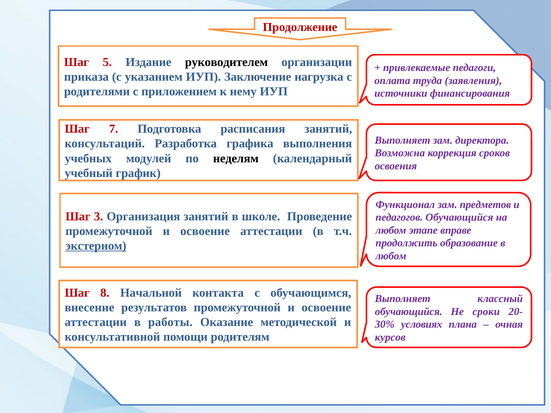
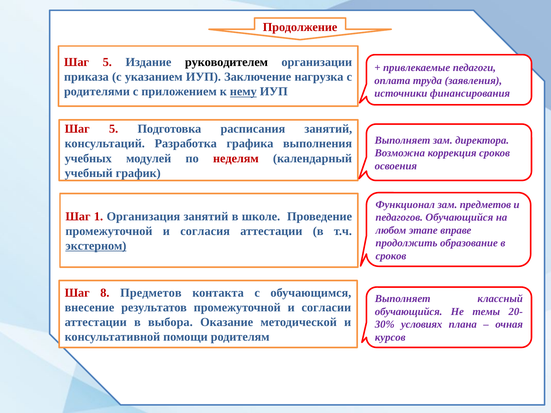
нему underline: none -> present (243, 92)
7: 7 -> 5 (114, 129)
неделям colour: black -> red (236, 158)
3: 3 -> 1 (99, 217)
освоение: освоение -> согласия (205, 231)
любом: любом -> сроков (391, 256)
8 Начальной: Начальной -> Предметов (151, 293)
результатов промежуточной и освоение: освоение -> согласии (326, 308)
сроки: сроки -> темы (486, 312)
работы: работы -> выбора (170, 322)
